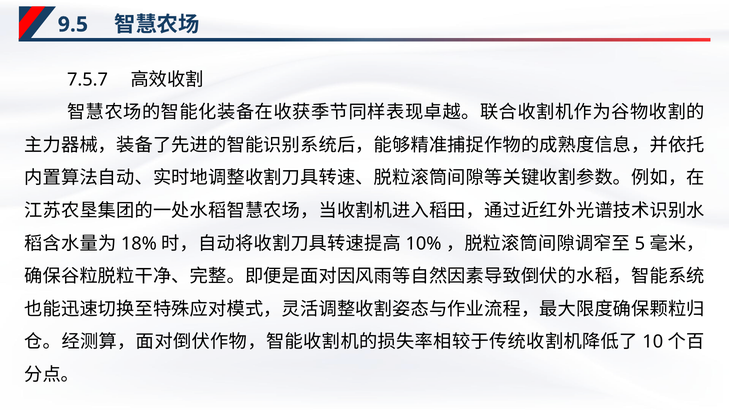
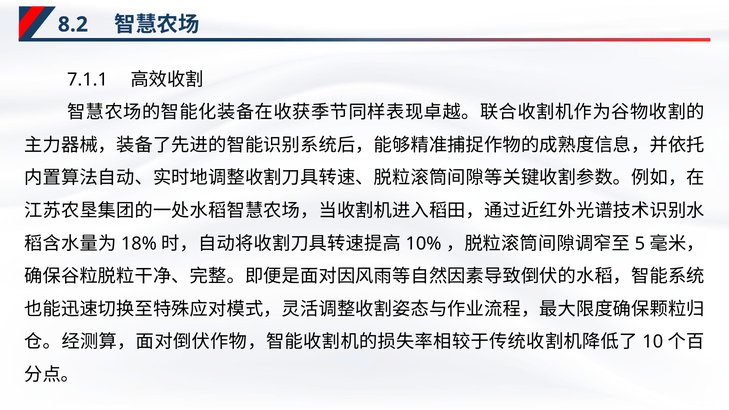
9.5: 9.5 -> 8.2 (73, 24)
7.5.7: 7.5.7 -> 7.1.1 (88, 80)
